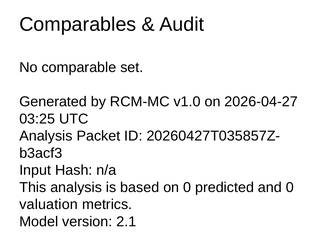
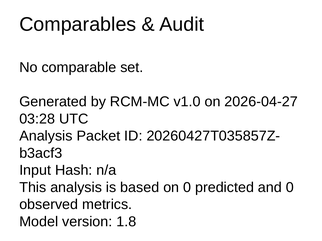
03:25: 03:25 -> 03:28 (37, 119)
valuation: valuation -> observed (49, 205)
2.1: 2.1 -> 1.8 (126, 222)
